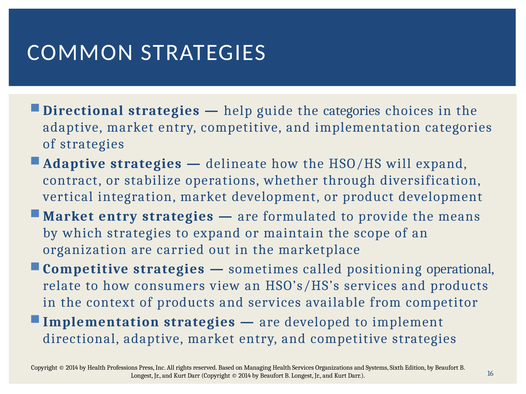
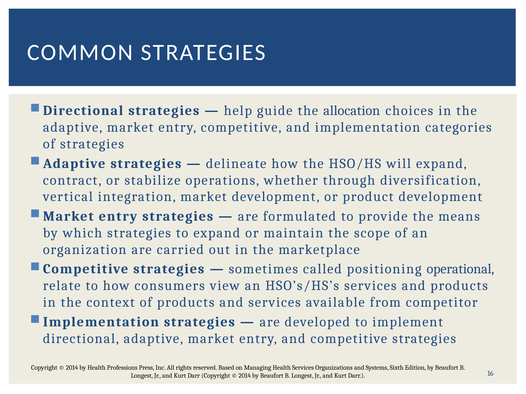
the categories: categories -> allocation (352, 111)
